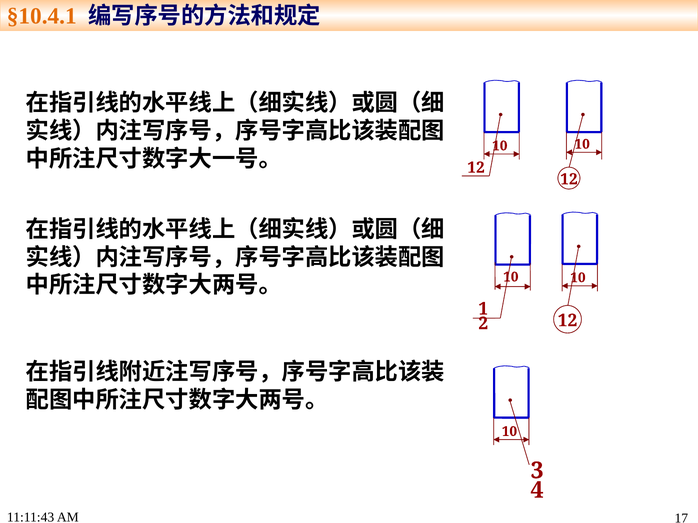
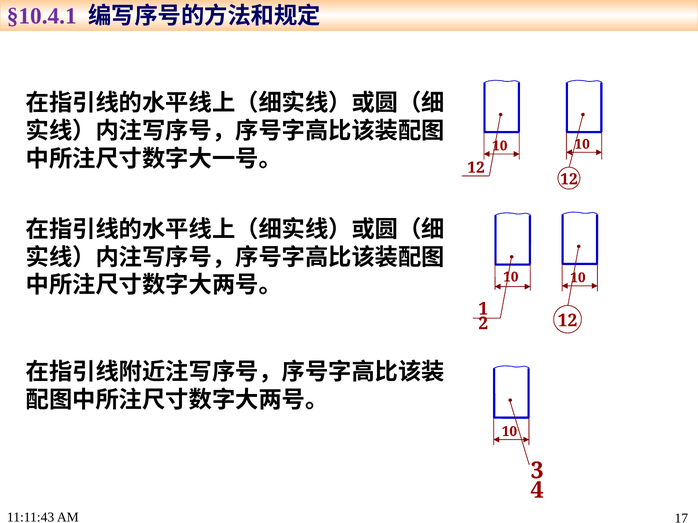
§10.4.1 colour: orange -> purple (42, 16)
